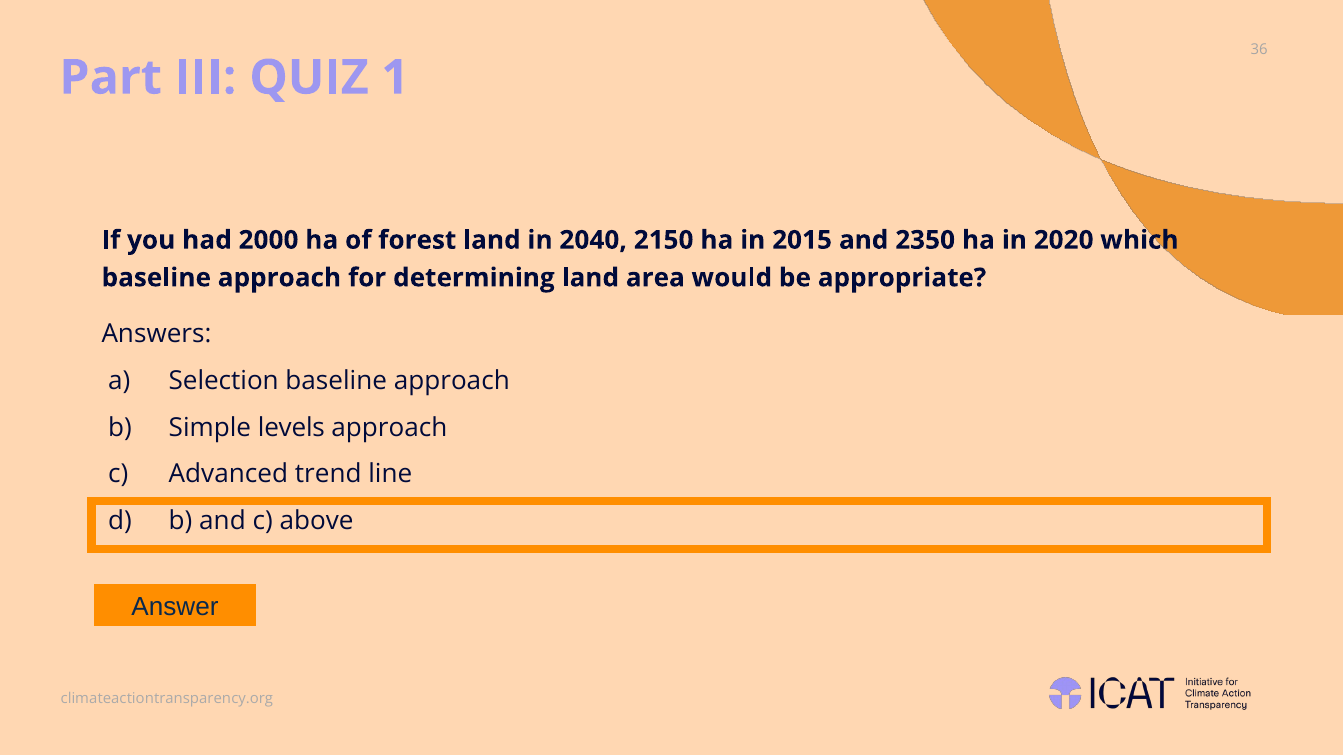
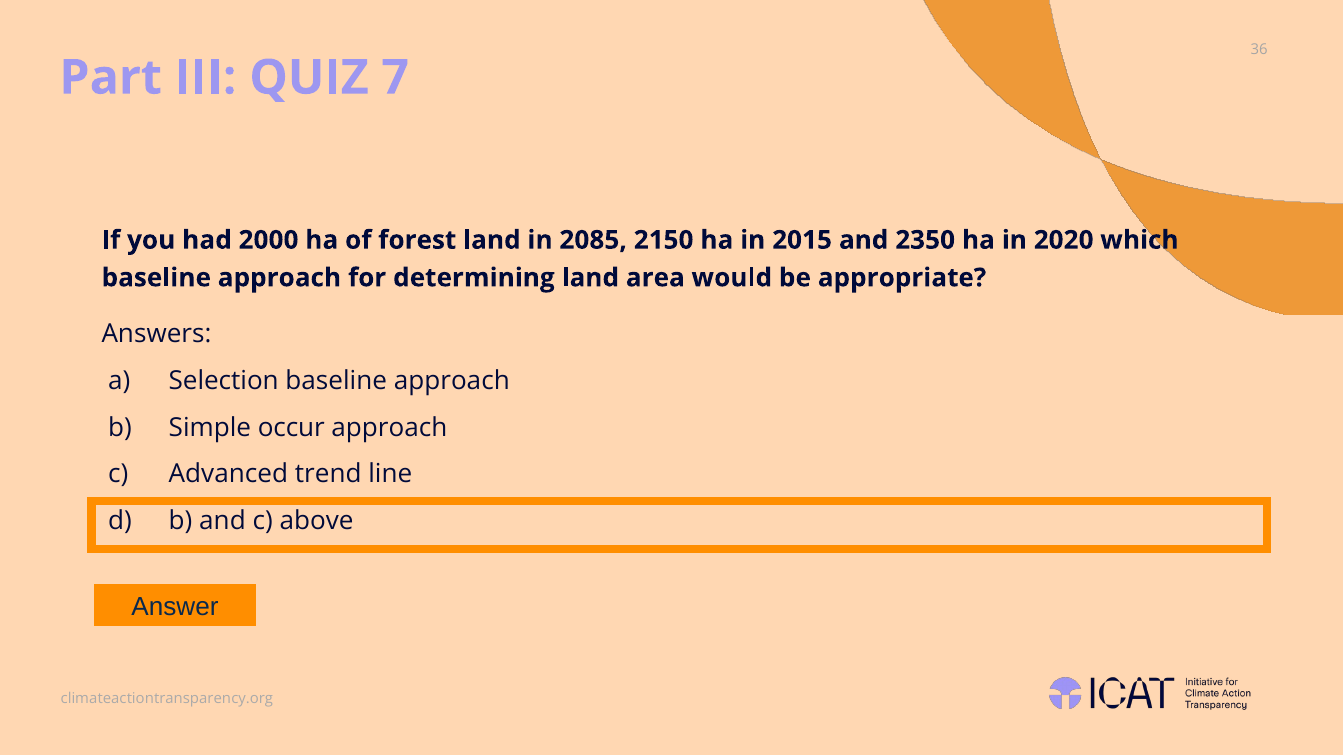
1: 1 -> 7 (395, 78)
2040: 2040 -> 2085 (593, 240)
levels: levels -> occur (291, 428)
